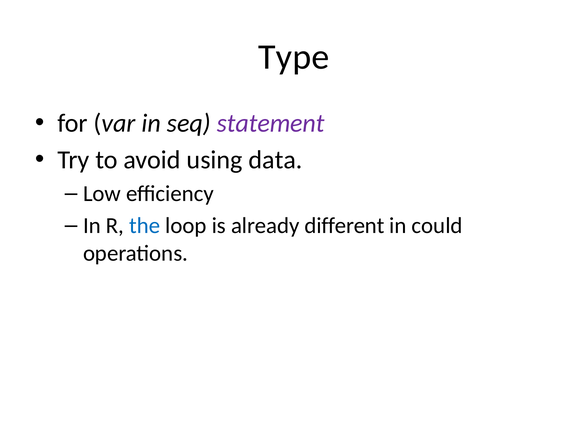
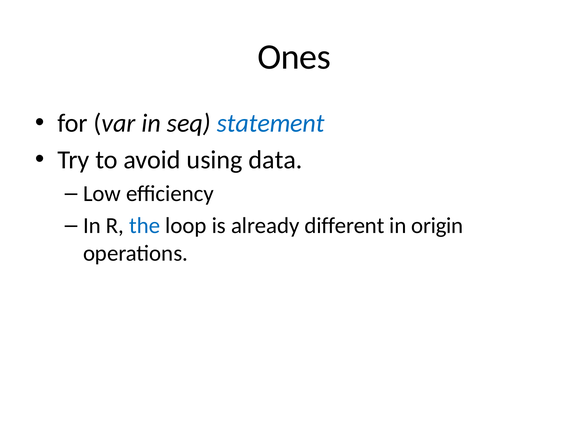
Type: Type -> Ones (294, 57)
statement colour: purple -> blue (271, 123)
could: could -> origin (437, 226)
